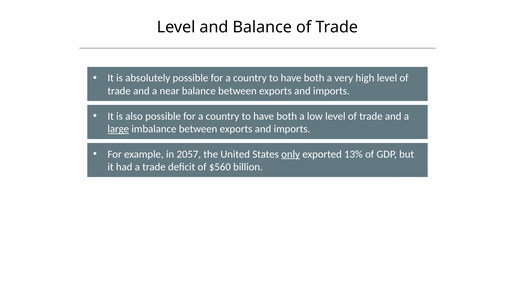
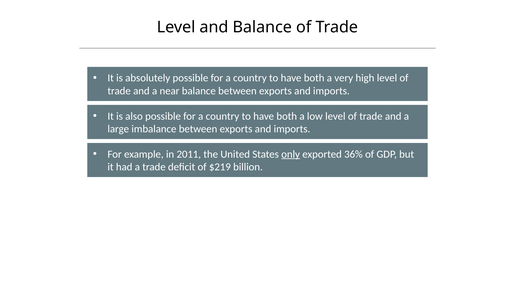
large underline: present -> none (118, 129)
2057: 2057 -> 2011 (189, 154)
13%: 13% -> 36% (353, 154)
$560: $560 -> $219 (220, 167)
